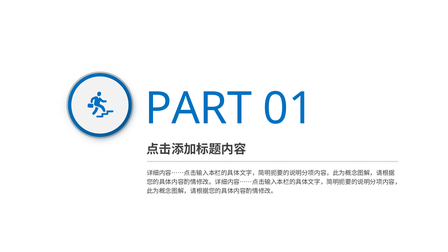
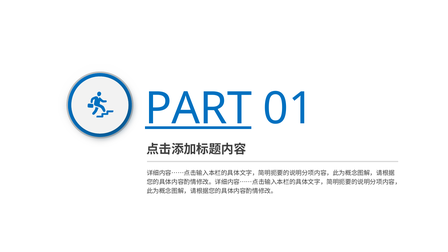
PART underline: none -> present (198, 109)
